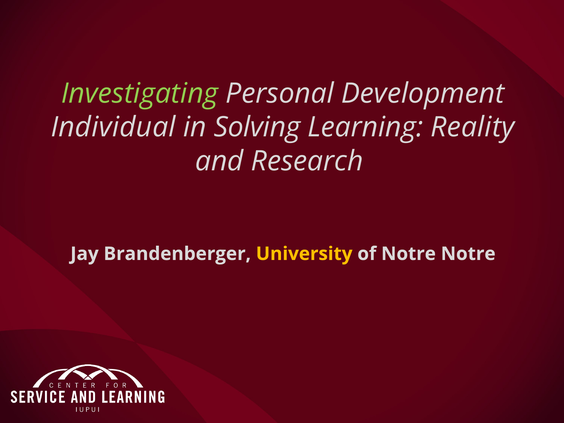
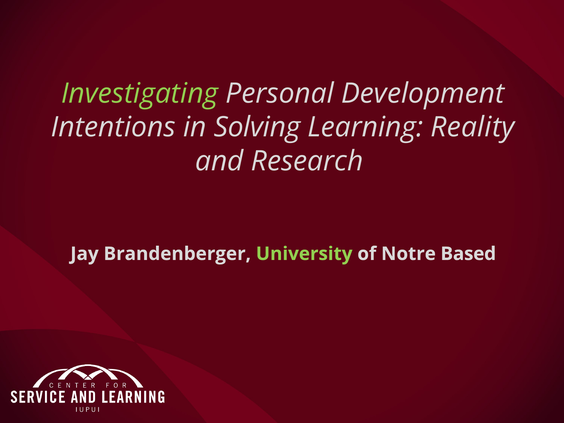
Individual: Individual -> Intentions (113, 127)
University colour: yellow -> light green (304, 254)
Notre Notre: Notre -> Based (468, 254)
